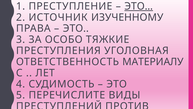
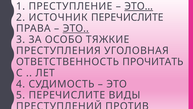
ИСТОЧНИК ИЗУЧЕННОМУ: ИЗУЧЕННОМУ -> ПЕРЕЧИСЛИТЕ (127, 17)
ЭТО underline: none -> present (76, 28)
МАТЕРИАЛУ: МАТЕРИАЛУ -> ПРОЧИТАТЬ (153, 62)
